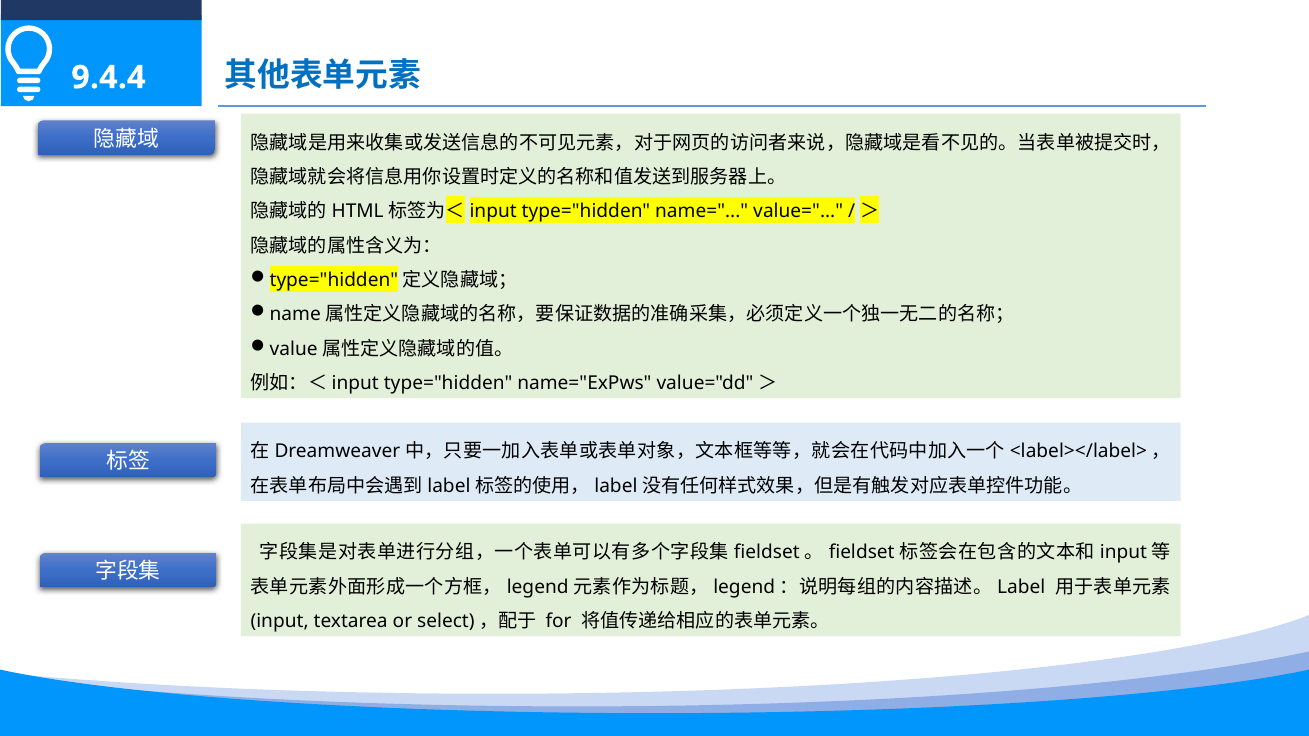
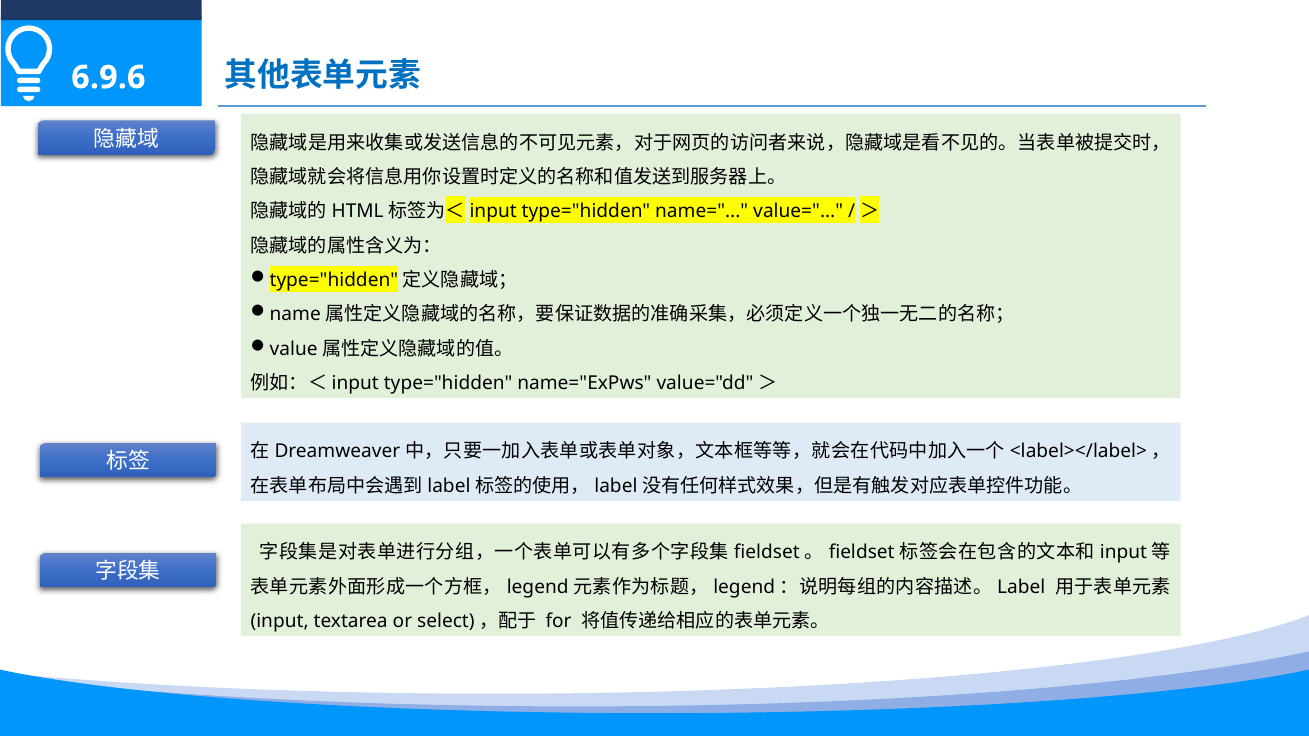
9.4.4: 9.4.4 -> 6.9.6 (108, 77)
